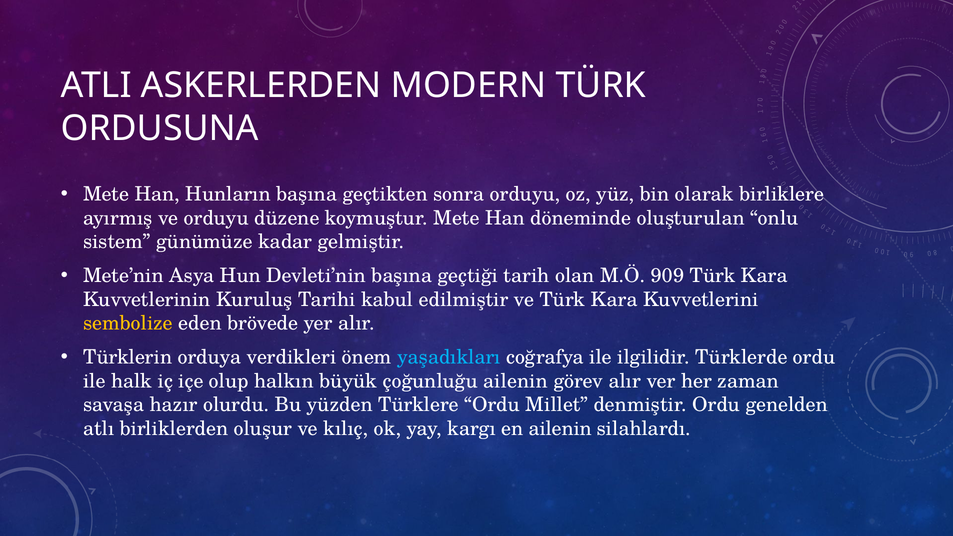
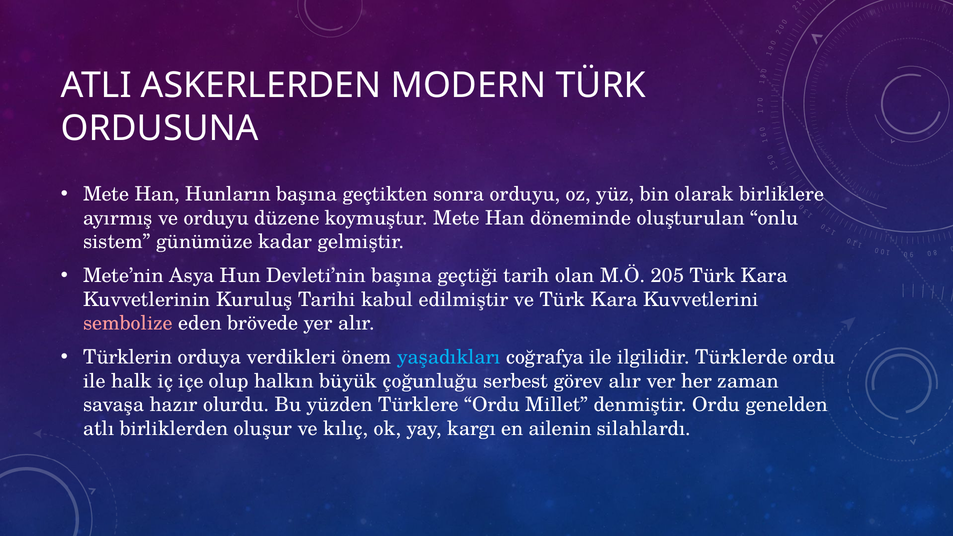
909: 909 -> 205 (668, 276)
sembolize colour: yellow -> pink (128, 323)
çoğunluğu ailenin: ailenin -> serbest (516, 381)
